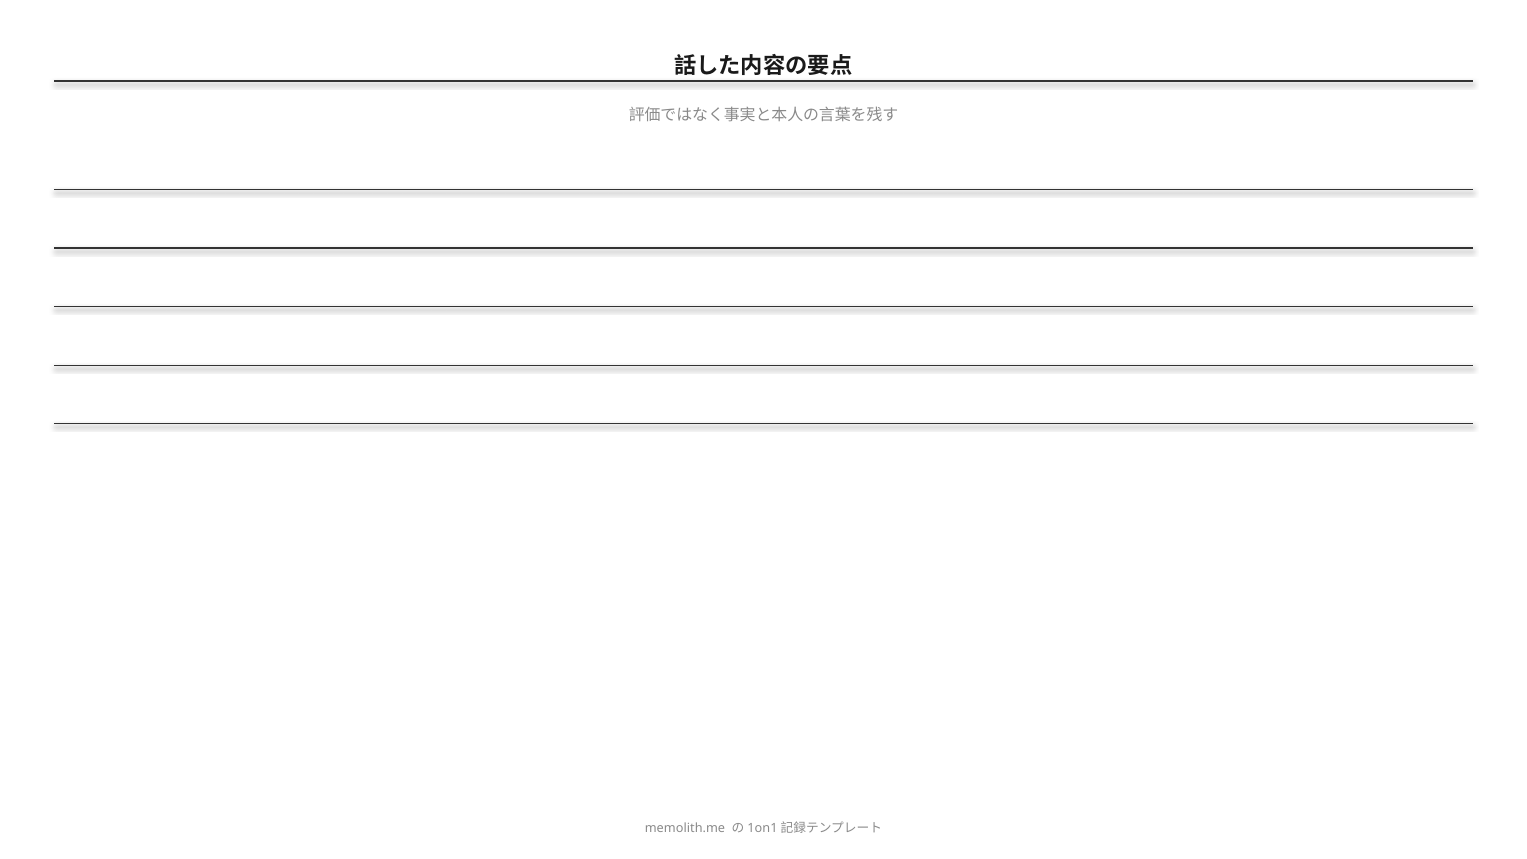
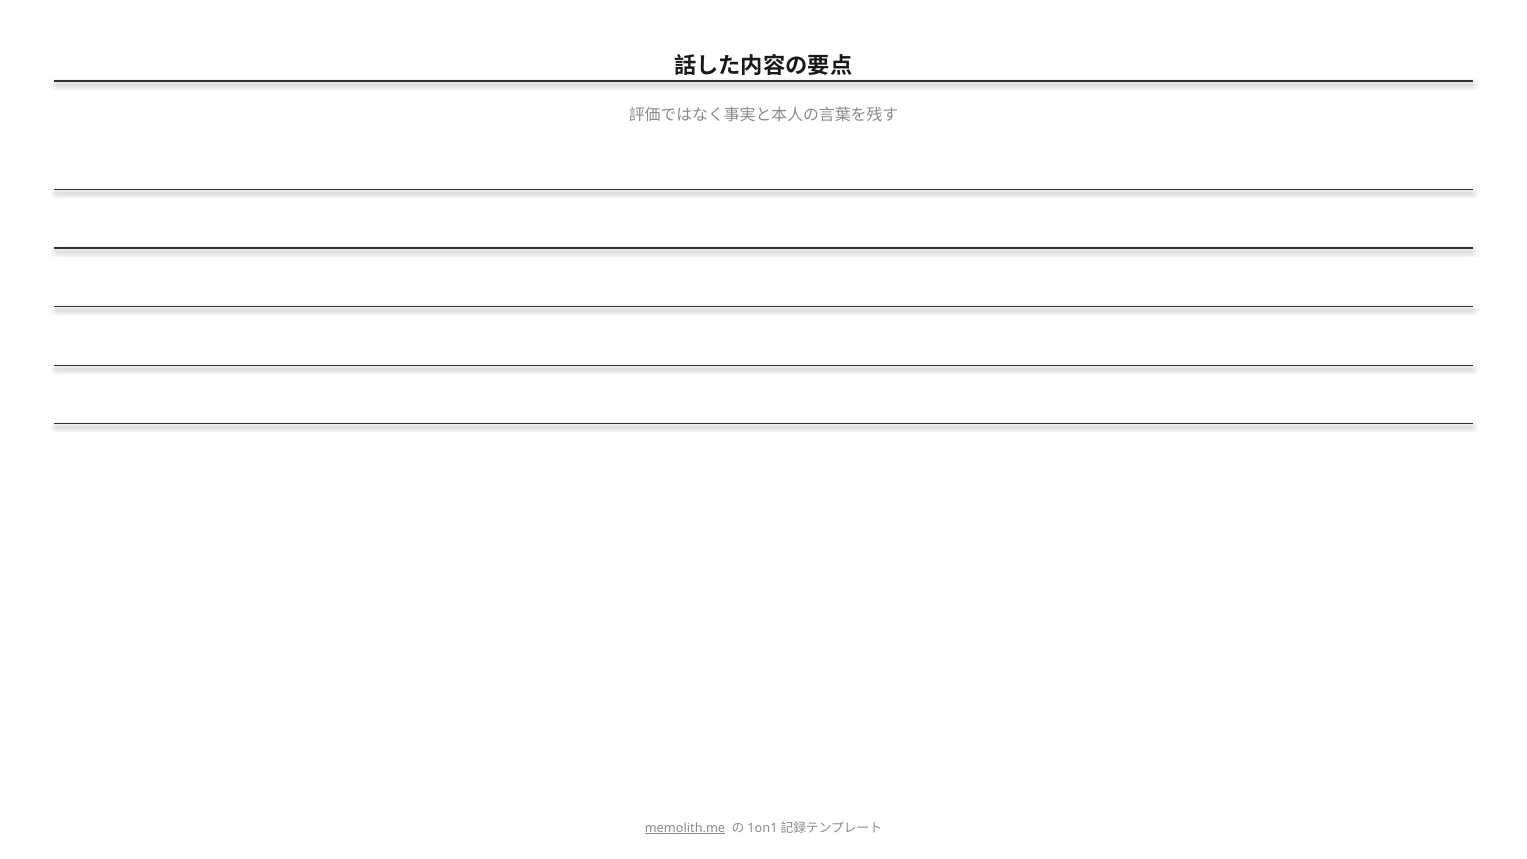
memolith.me underline: none -> present (685, 828)
